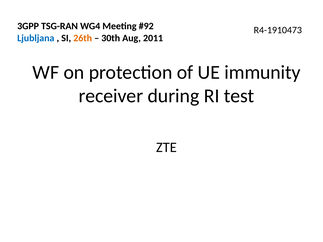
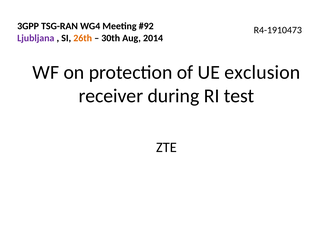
Ljubljana colour: blue -> purple (36, 38)
2011: 2011 -> 2014 (153, 38)
immunity: immunity -> exclusion (262, 72)
